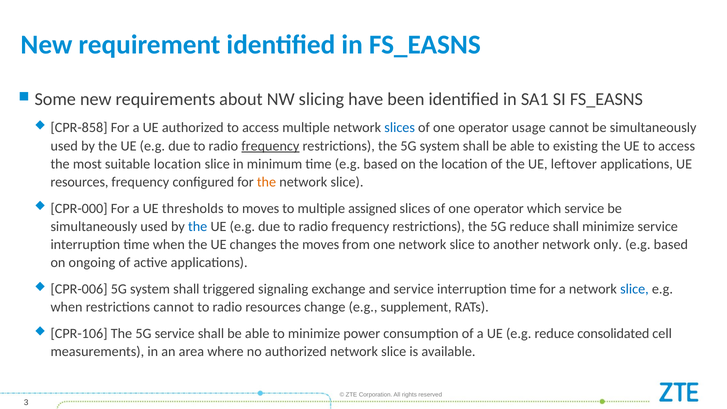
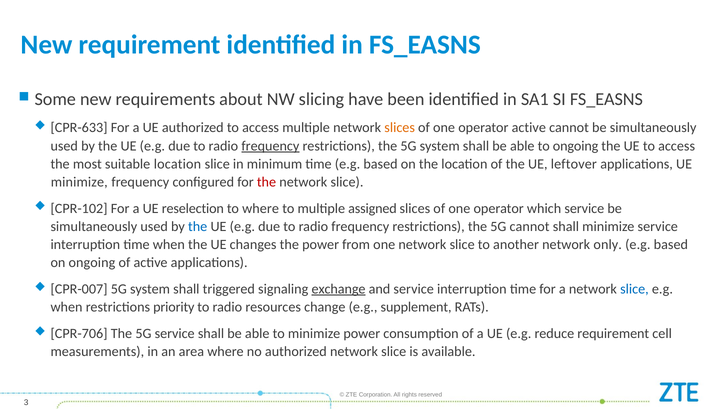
CPR-858: CPR-858 -> CPR-633 (79, 128)
slices colour: blue -> orange (400, 128)
operator usage: usage -> active (529, 128)
to existing: existing -> ongoing (576, 146)
resources: resources -> minimize (79, 182)
the colour: orange -> red (266, 182)
CPR-000: CPR-000 -> CPR-102 (79, 208)
thresholds: thresholds -> reselection (193, 208)
to moves: moves -> where (261, 208)
5G reduce: reduce -> cannot (530, 226)
the moves: moves -> power (321, 245)
CPR-006: CPR-006 -> CPR-007 (79, 289)
exchange underline: none -> present (339, 289)
restrictions cannot: cannot -> priority (174, 307)
CPR-106: CPR-106 -> CPR-706 (79, 333)
reduce consolidated: consolidated -> requirement (613, 333)
